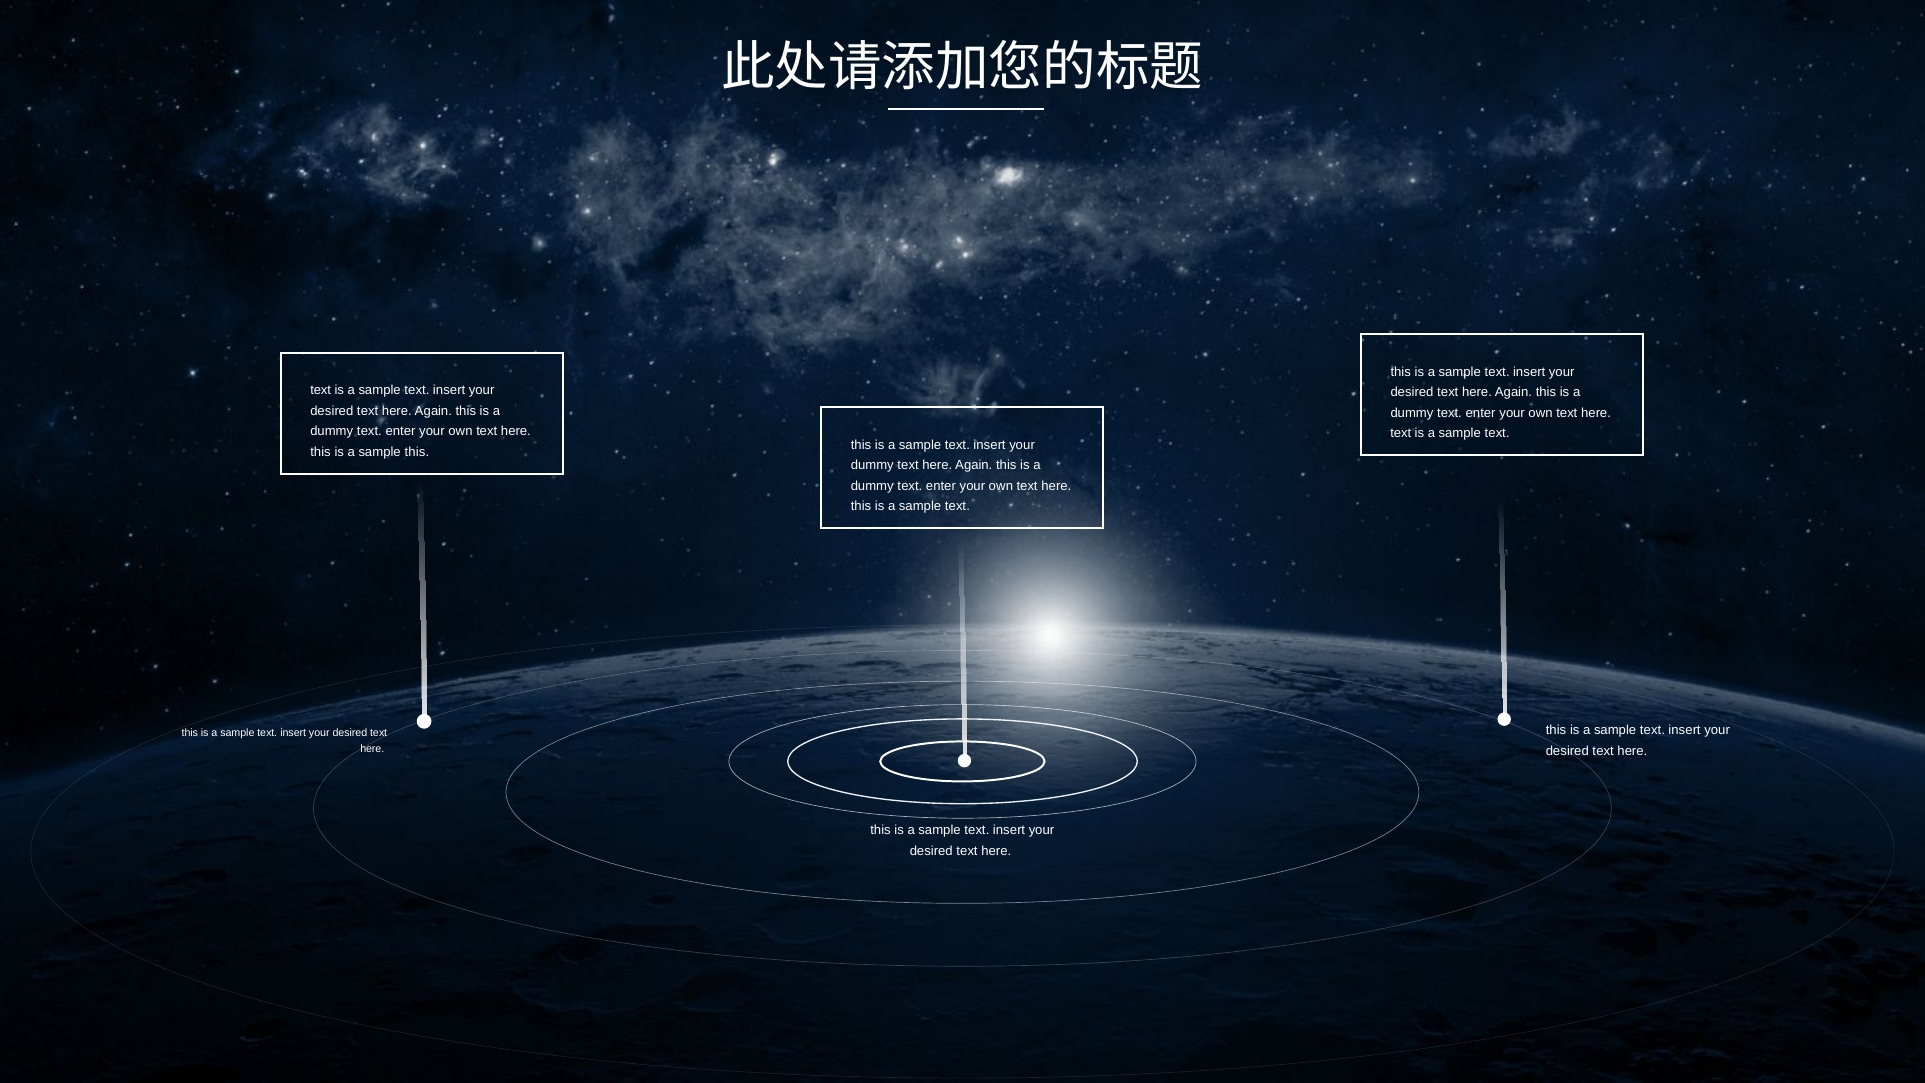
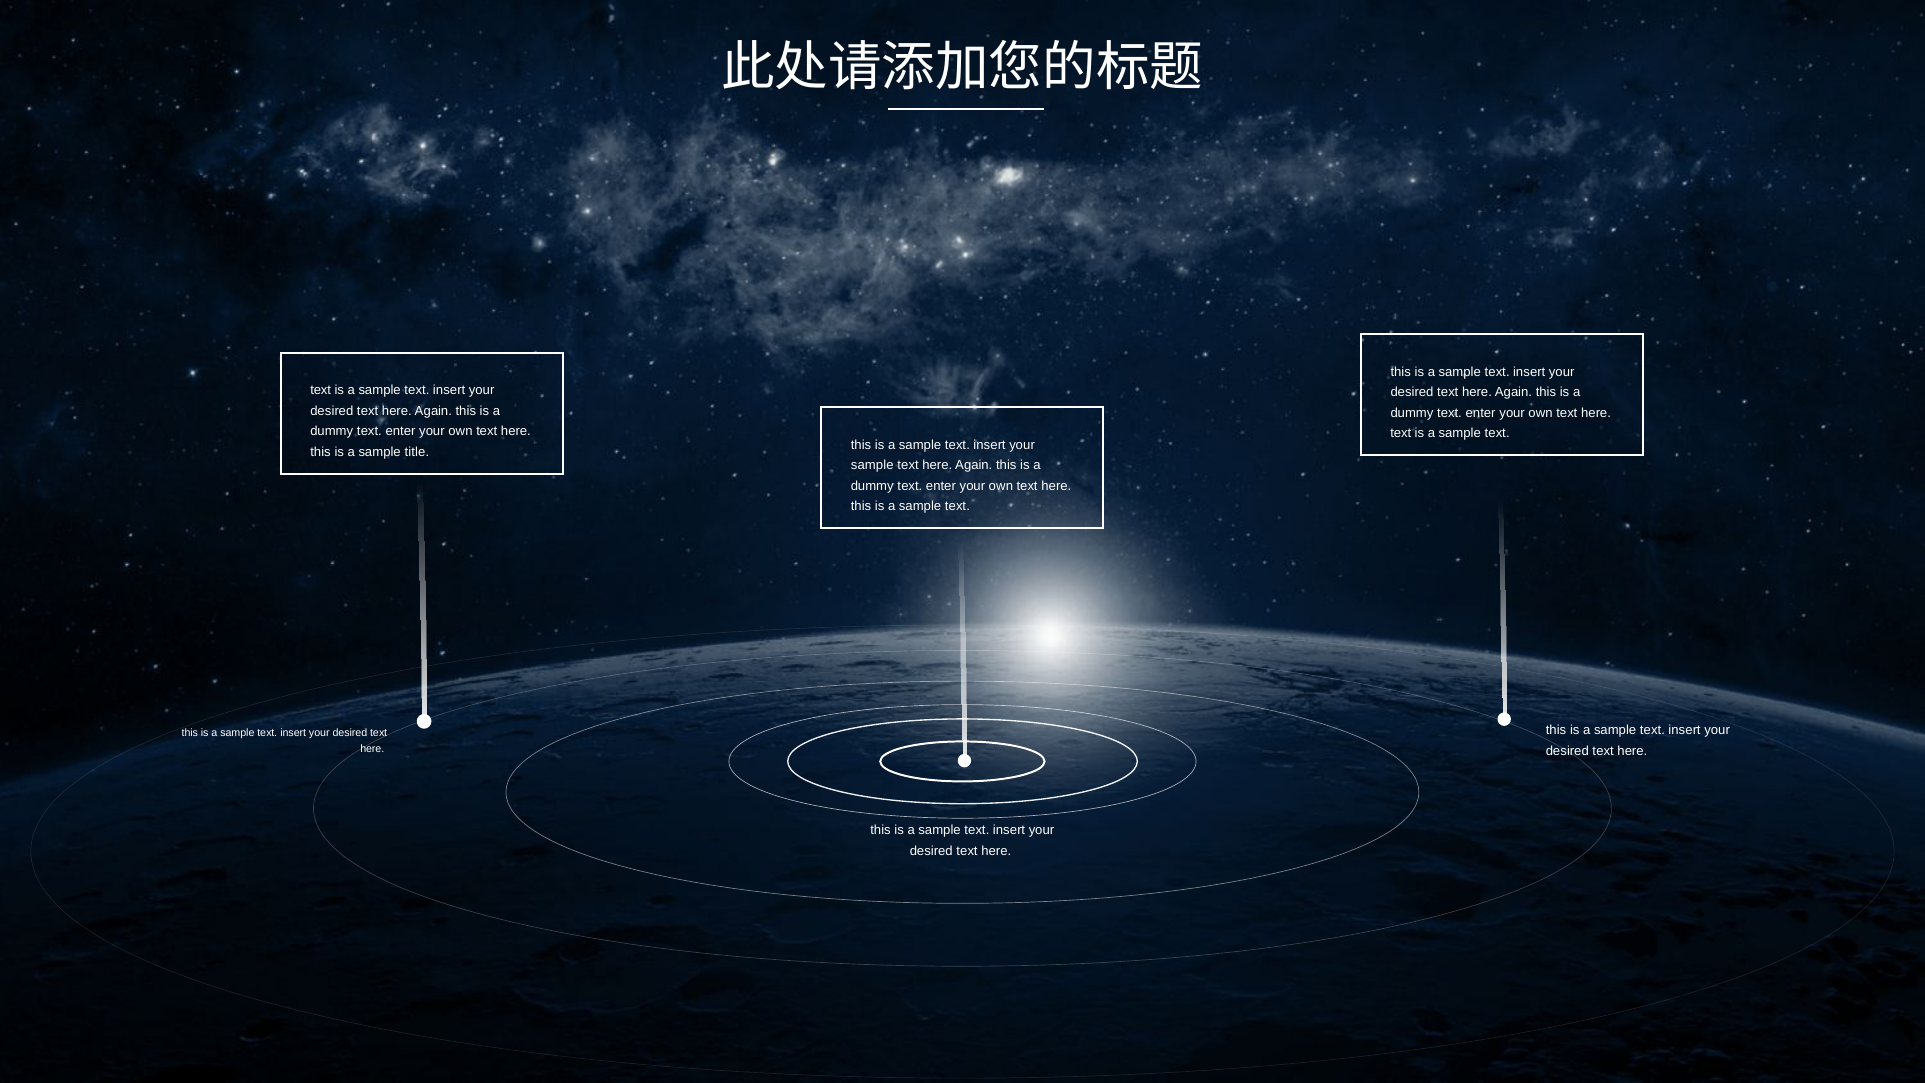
sample this: this -> title (417, 452)
dummy: dummy -> sample (872, 465)
